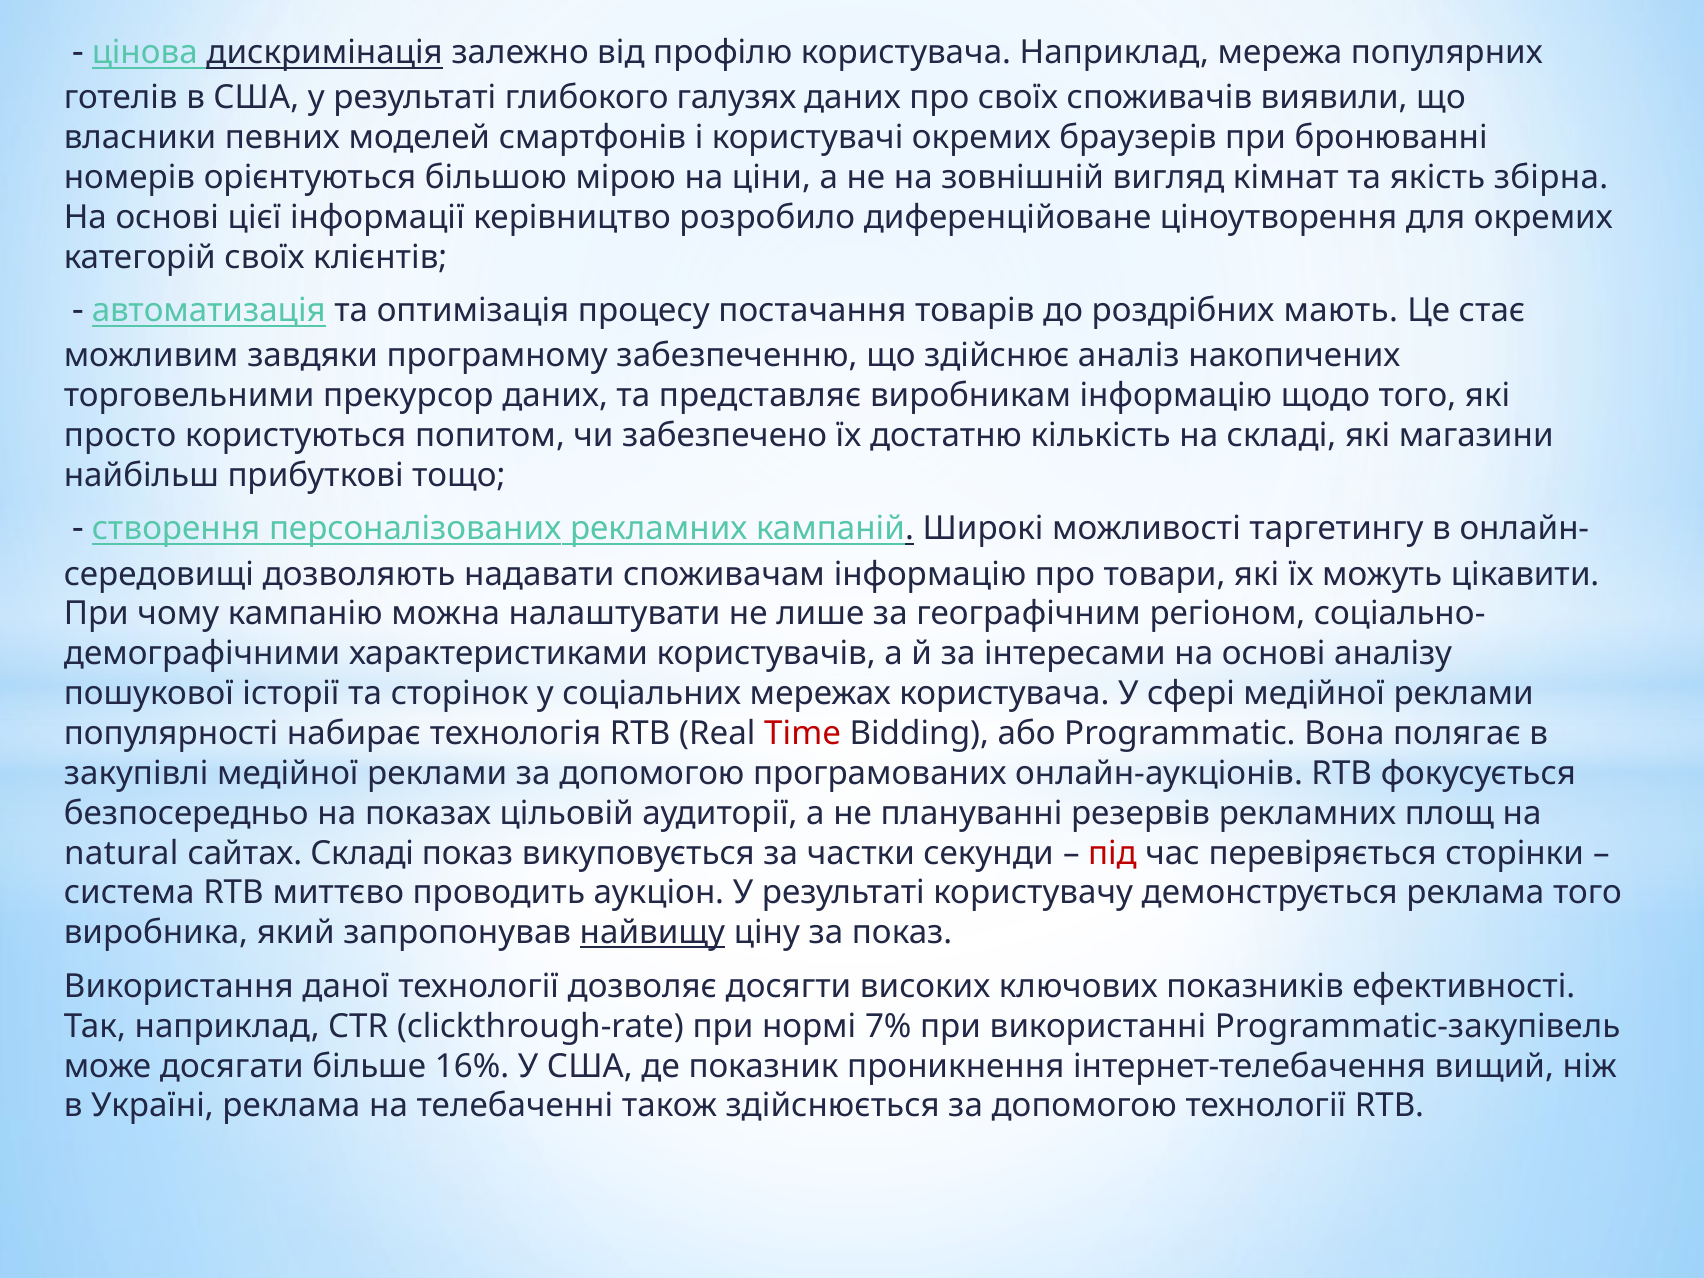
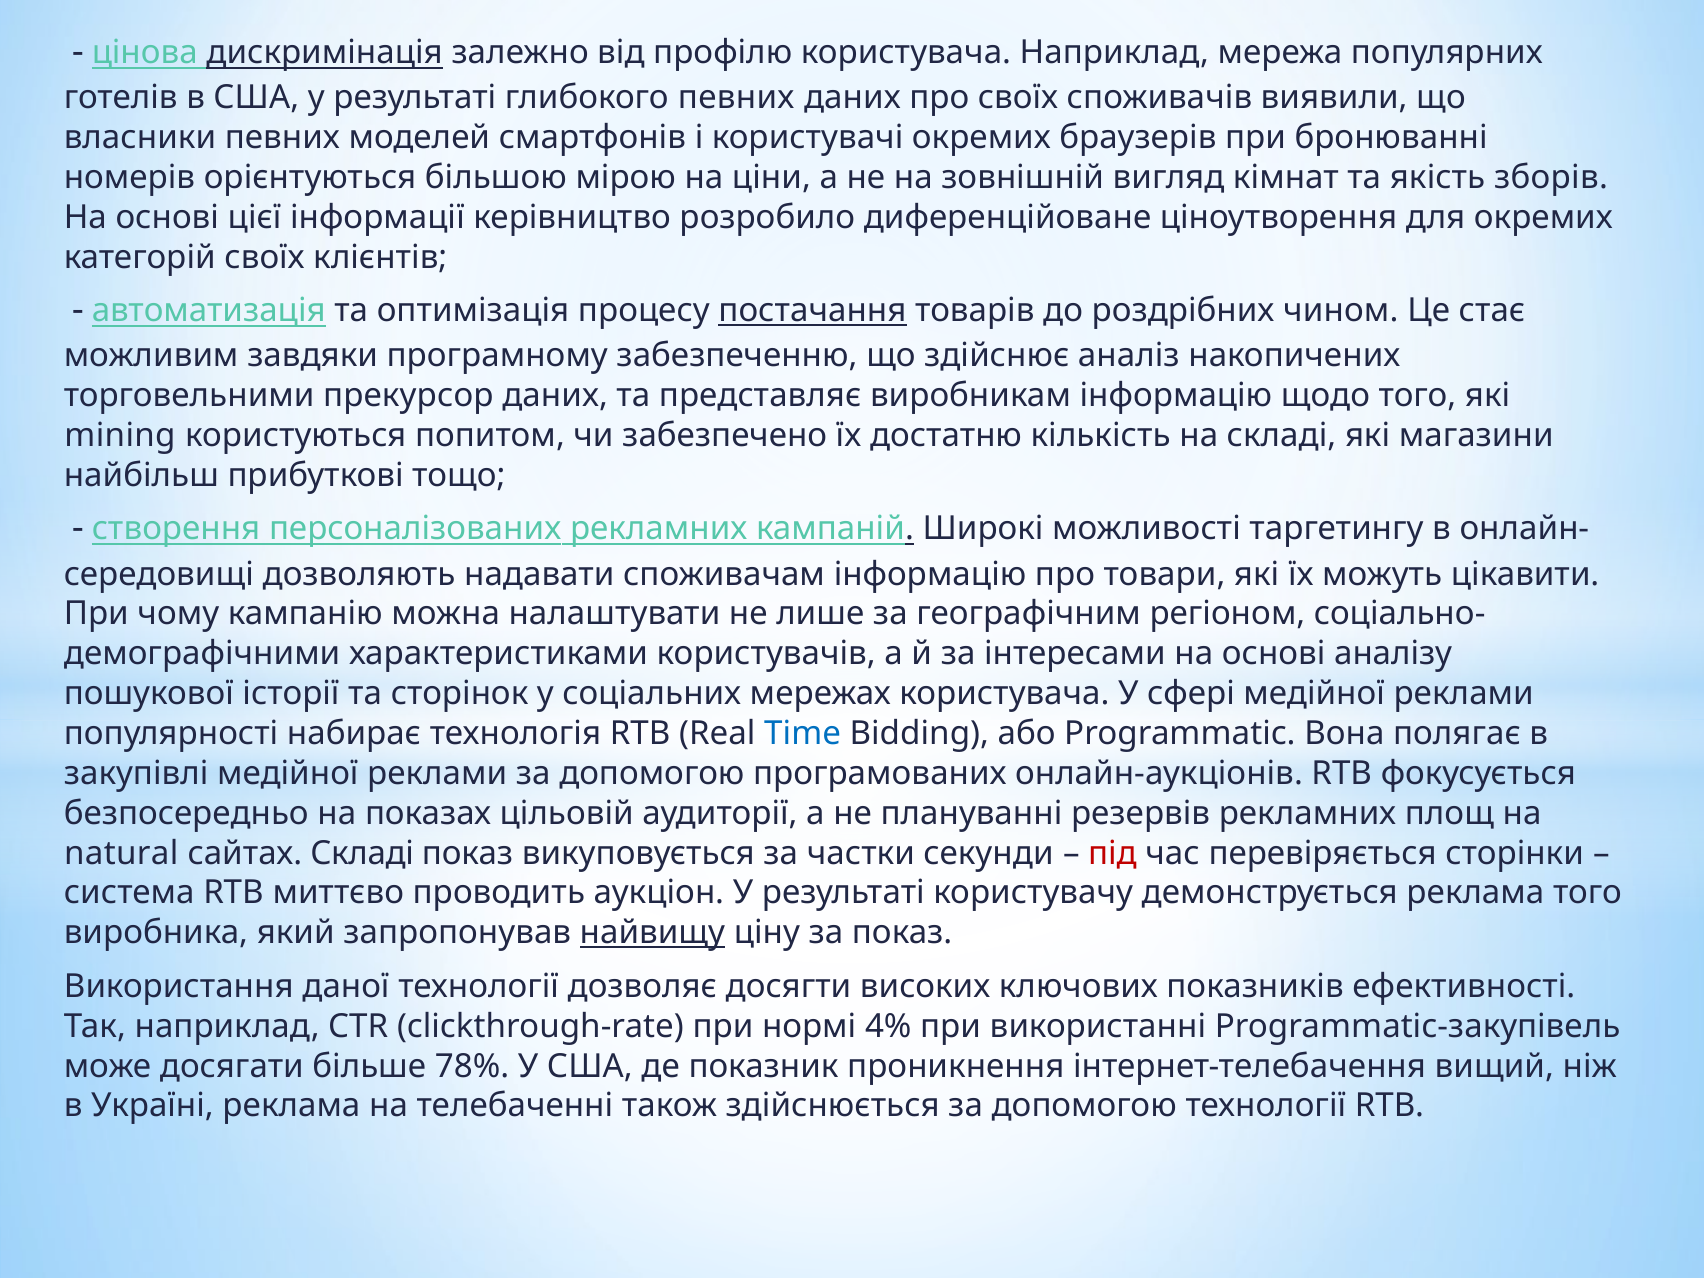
глибокого галузях: галузях -> певних (736, 98)
збірна: збірна -> зборів (1551, 177)
постачання underline: none -> present (812, 311)
мають: мають -> чином (1341, 311)
просто: просто -> mining (120, 436)
Time colour: red -> blue (803, 734)
7%: 7% -> 4% (888, 1026)
16%: 16% -> 78% (472, 1066)
